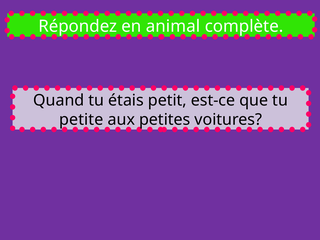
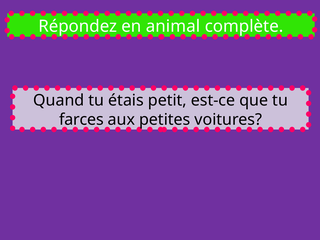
petite: petite -> farces (81, 119)
